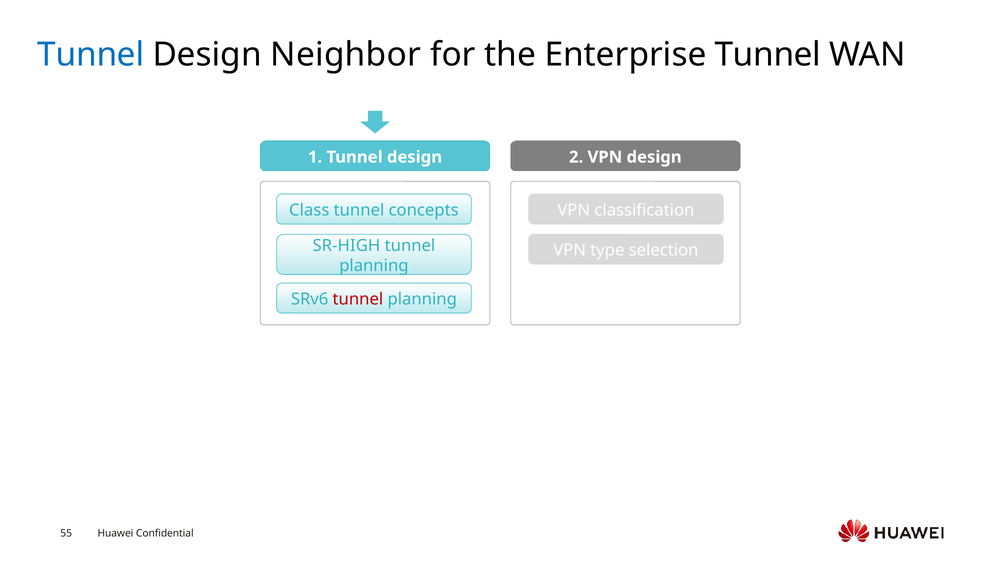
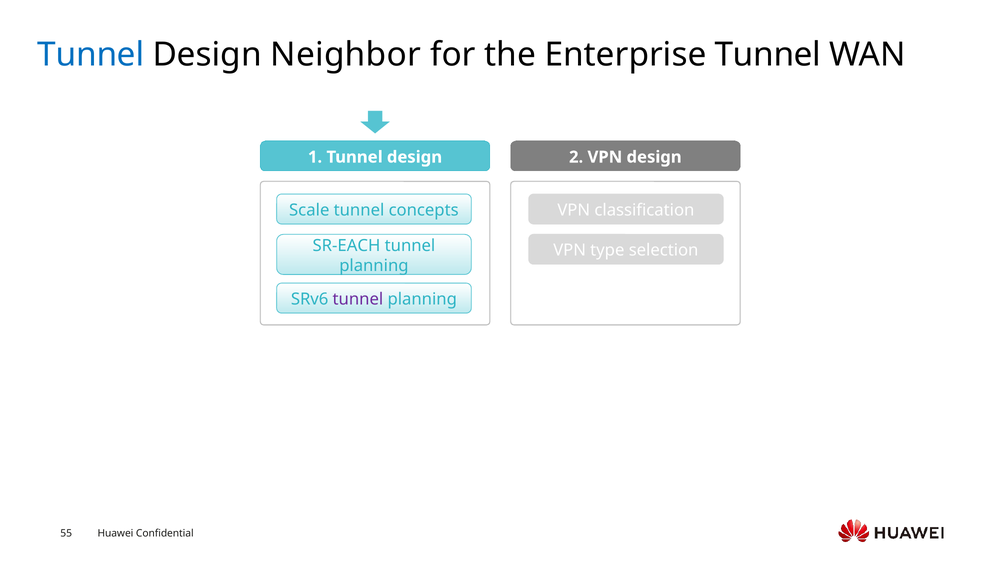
Class: Class -> Scale (309, 210)
SR-HIGH: SR-HIGH -> SR-EACH (346, 246)
tunnel colour: red -> purple (358, 299)
